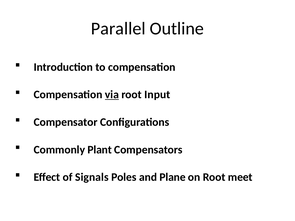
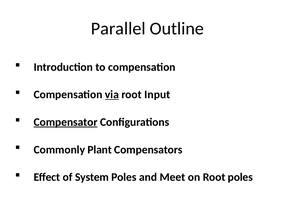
Compensator underline: none -> present (66, 122)
Signals: Signals -> System (92, 177)
Plane: Plane -> Meet (172, 177)
Root meet: meet -> poles (240, 177)
